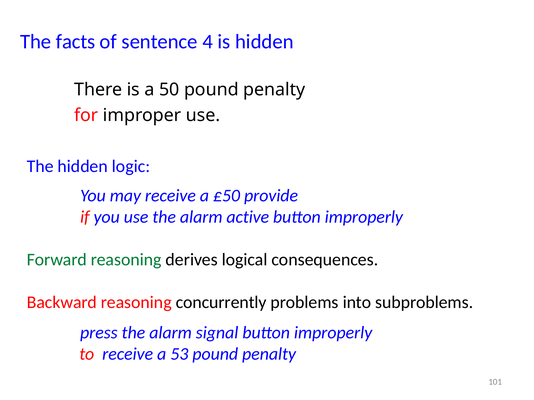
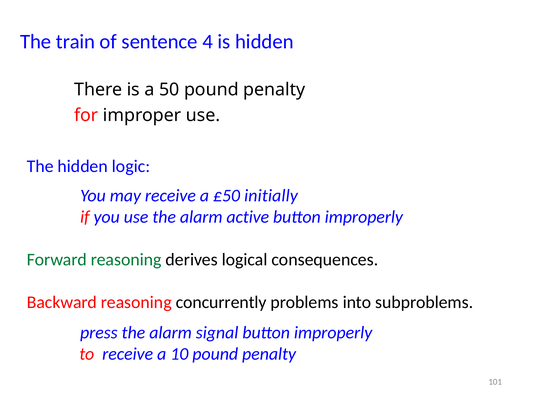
facts: facts -> train (76, 42)
provide: provide -> initially (271, 196)
53: 53 -> 10 (179, 354)
